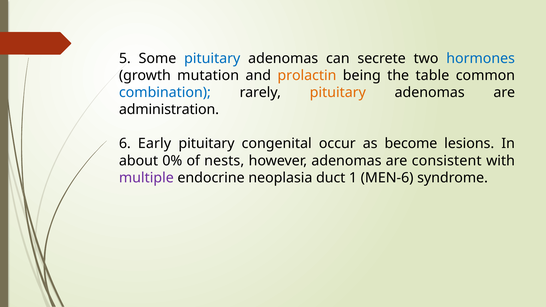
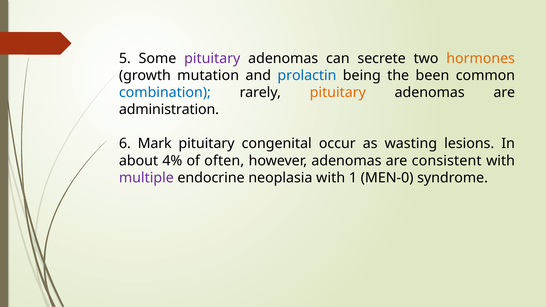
pituitary colour: blue -> purple (212, 58)
hormones colour: blue -> orange (481, 58)
prolactin colour: orange -> blue (307, 75)
table: table -> been (432, 75)
Early: Early -> Mark (155, 144)
become: become -> wasting (411, 144)
0%: 0% -> 4% (172, 161)
nests: nests -> often (224, 161)
neoplasia duct: duct -> with (331, 178)
MEN-6: MEN-6 -> MEN-0 (387, 178)
